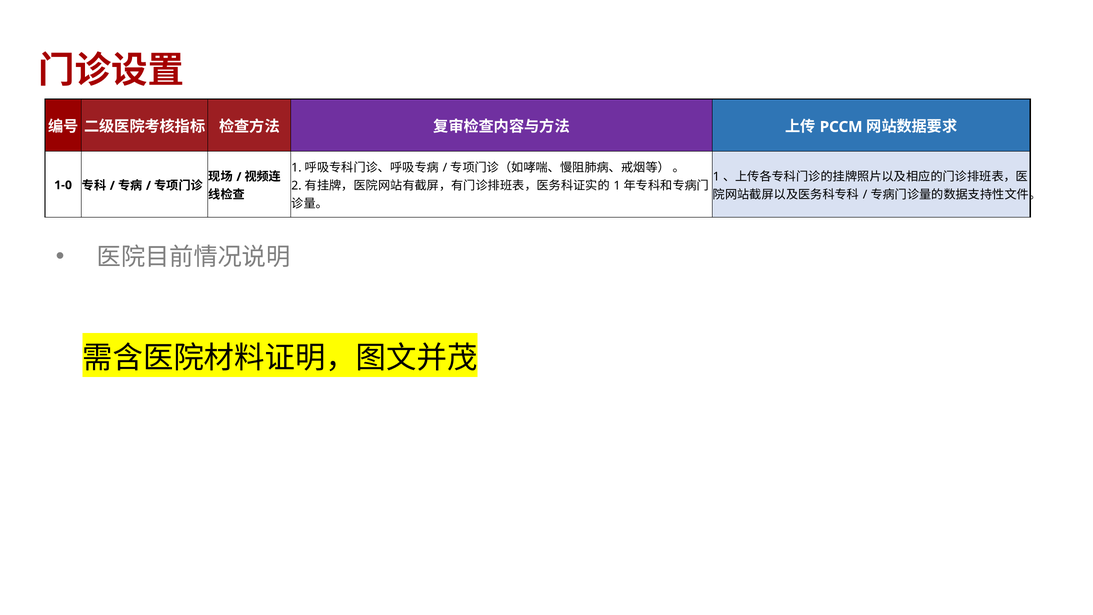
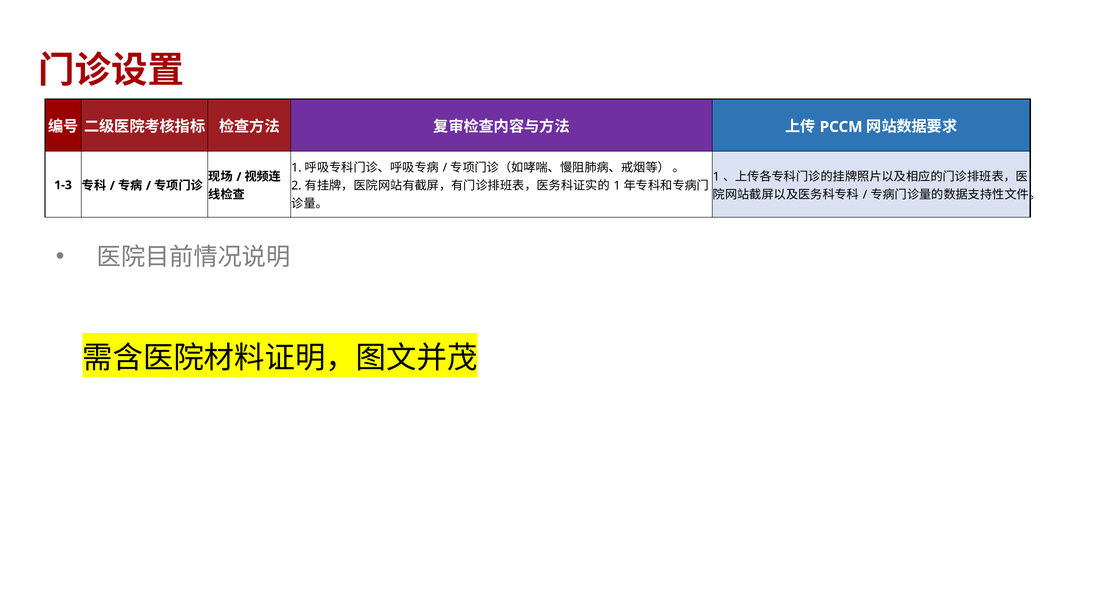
1-0: 1-0 -> 1-3 (63, 185)
